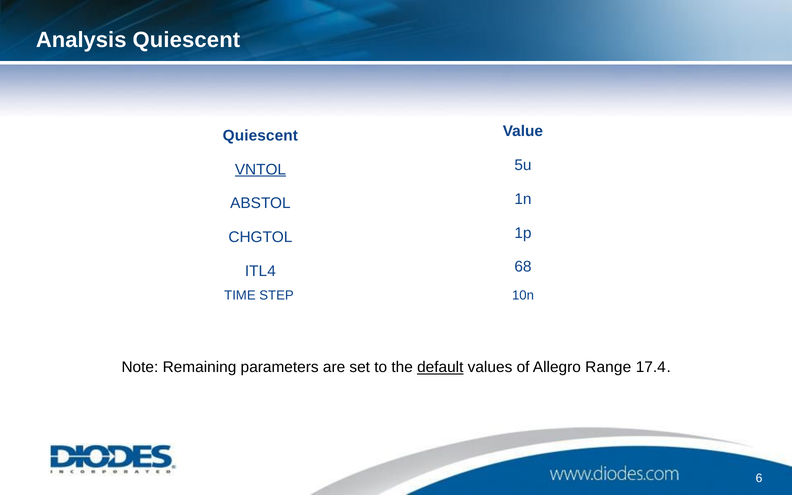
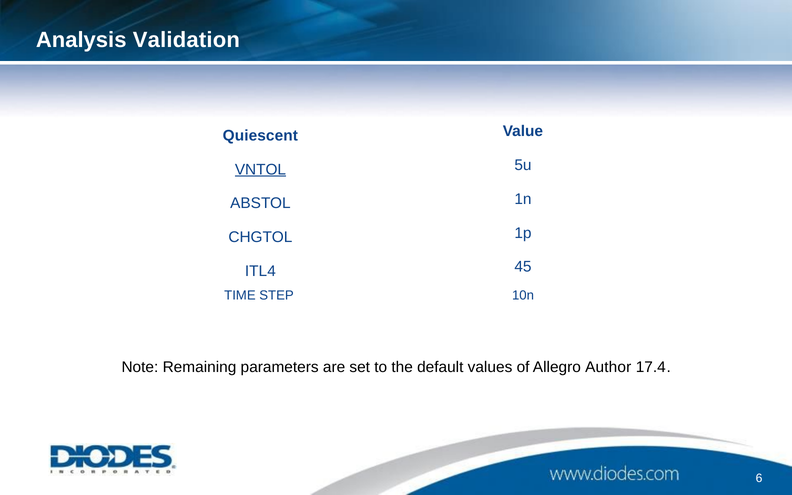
Analysis Quiescent: Quiescent -> Validation (186, 40)
68: 68 -> 45 (523, 267)
default underline: present -> none (440, 367)
Range: Range -> Author (608, 367)
